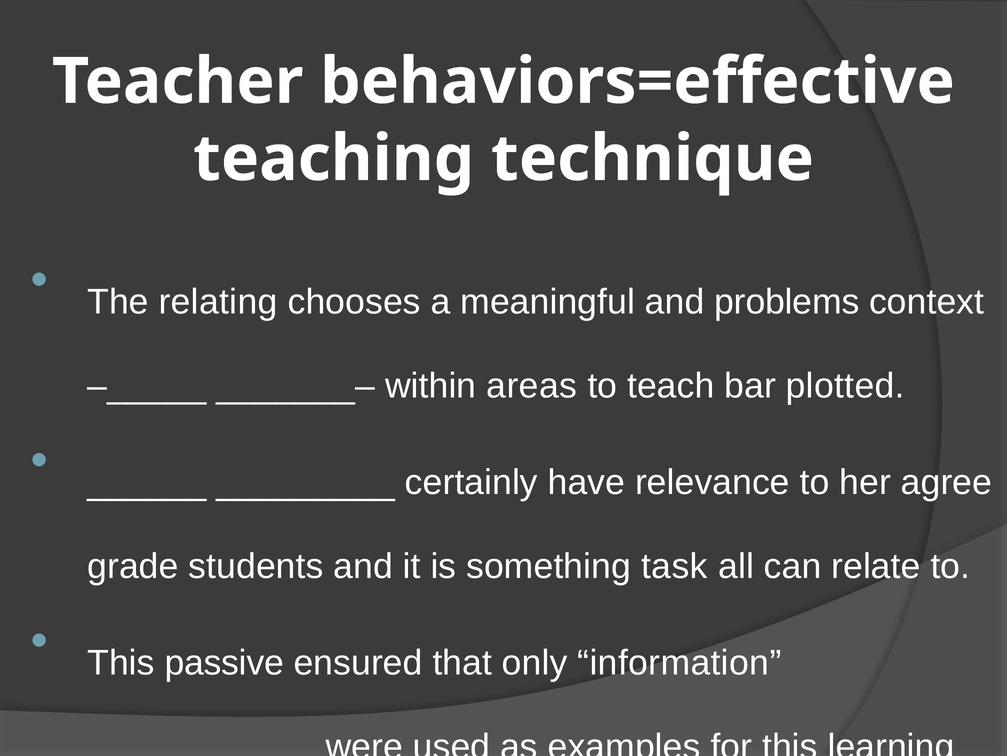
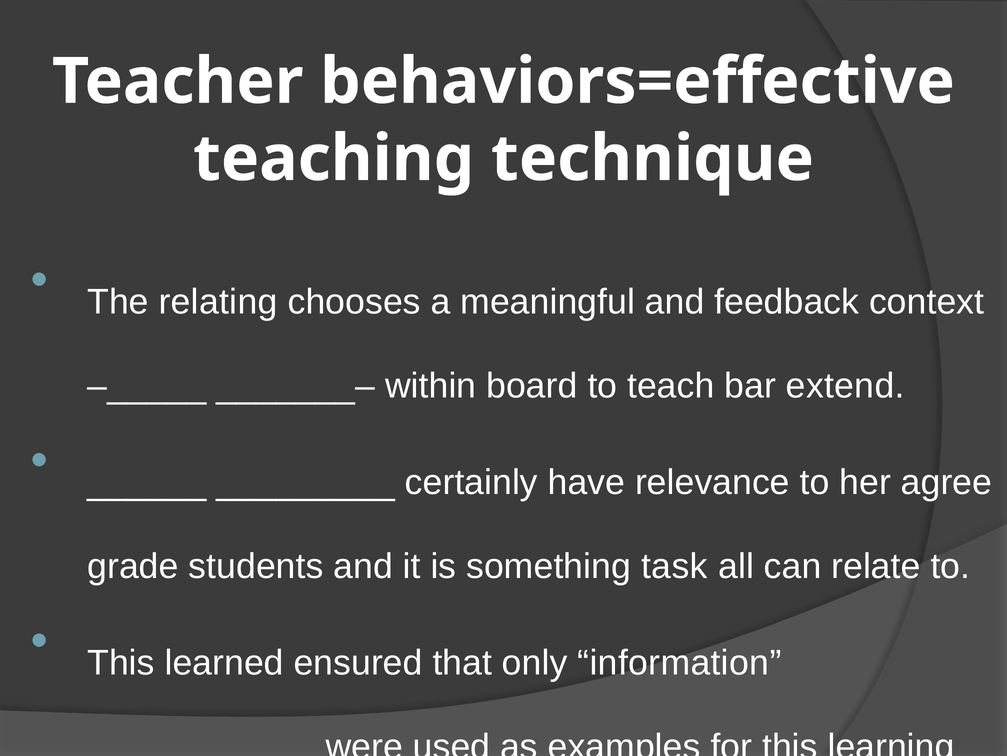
problems: problems -> feedback (787, 302)
areas: areas -> board (532, 386)
plotted: plotted -> extend (845, 386)
passive: passive -> learned (224, 662)
